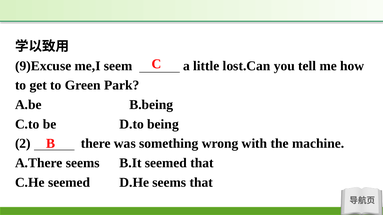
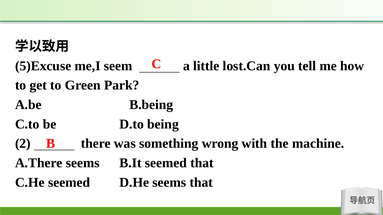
9)Excuse: 9)Excuse -> 5)Excuse (43, 66)
